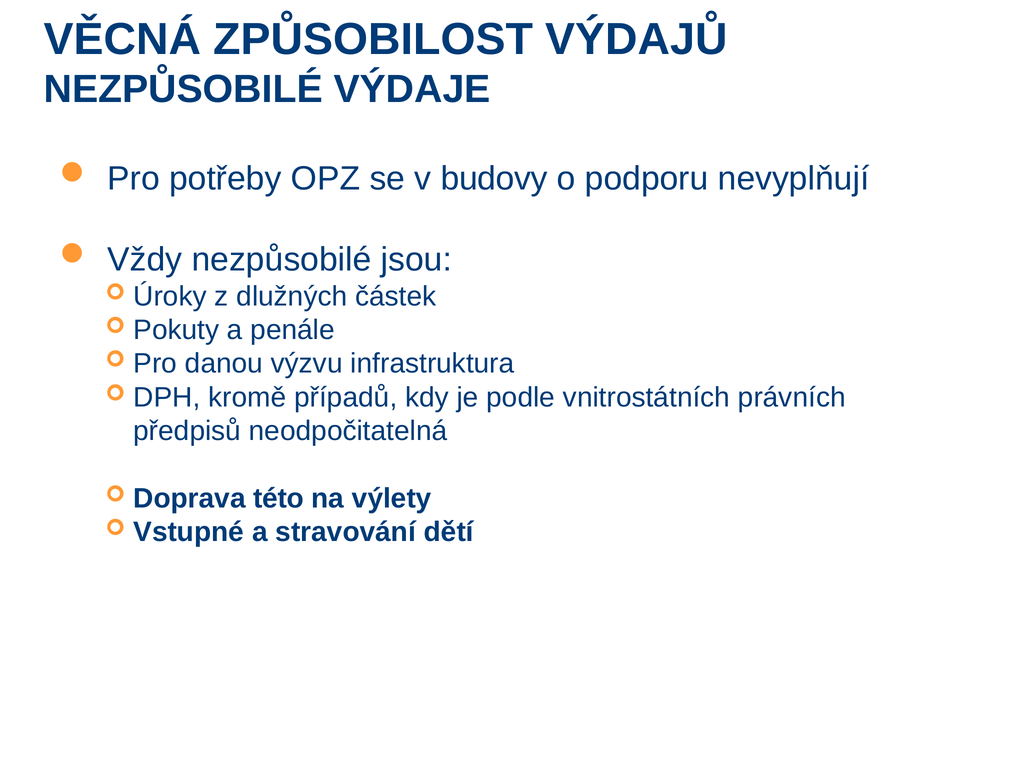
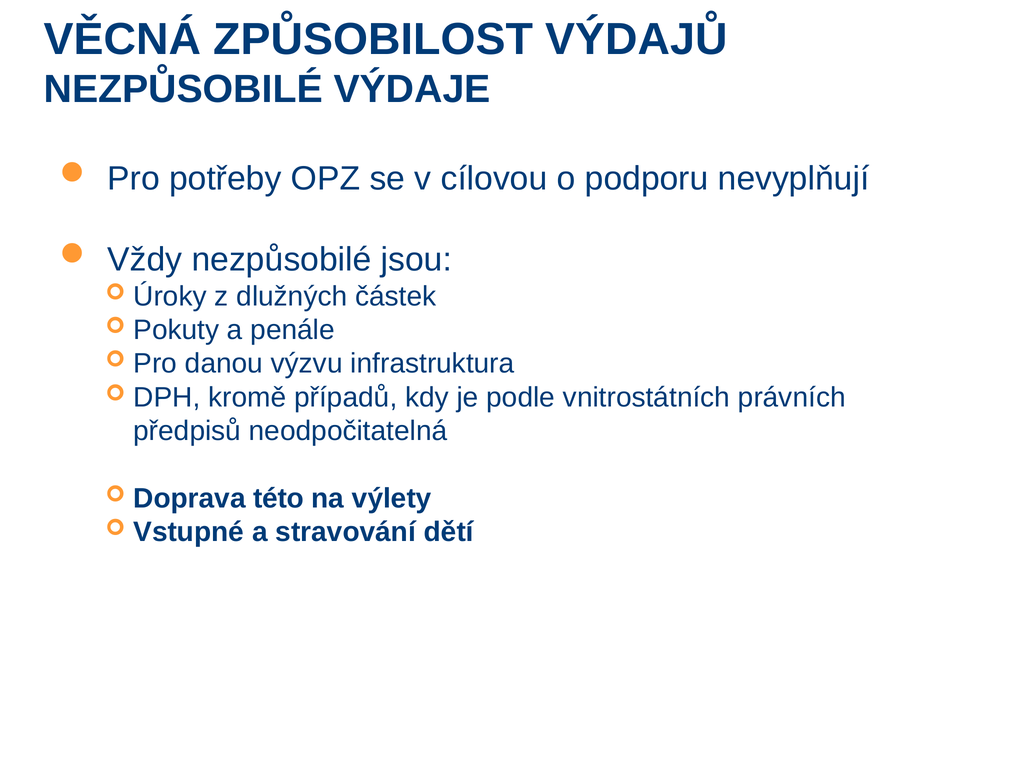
budovy: budovy -> cílovou (494, 179)
